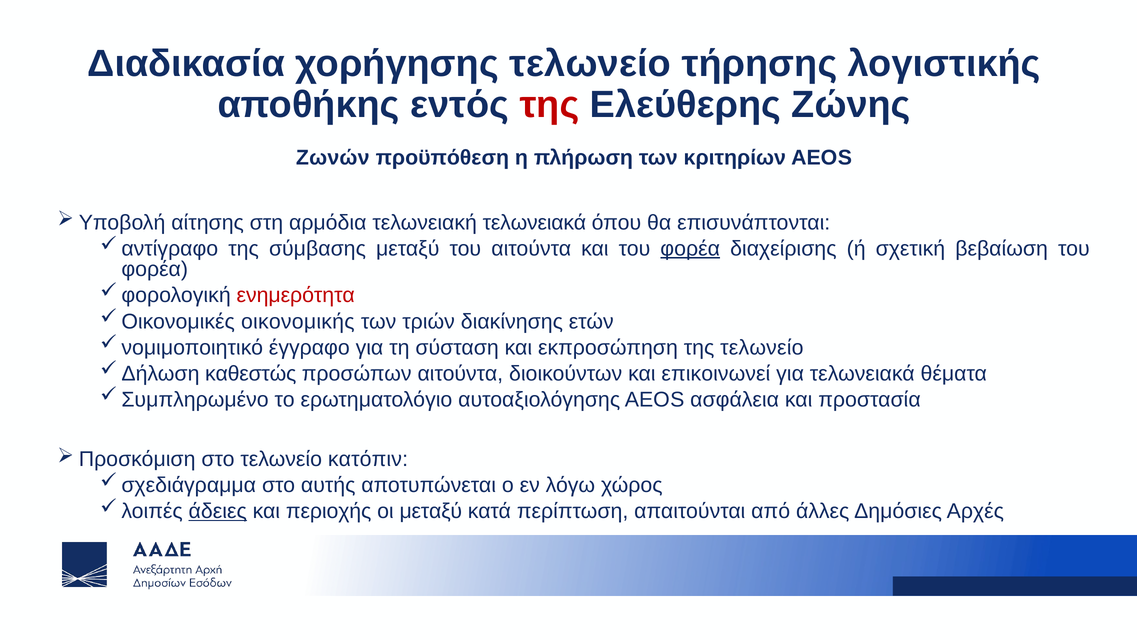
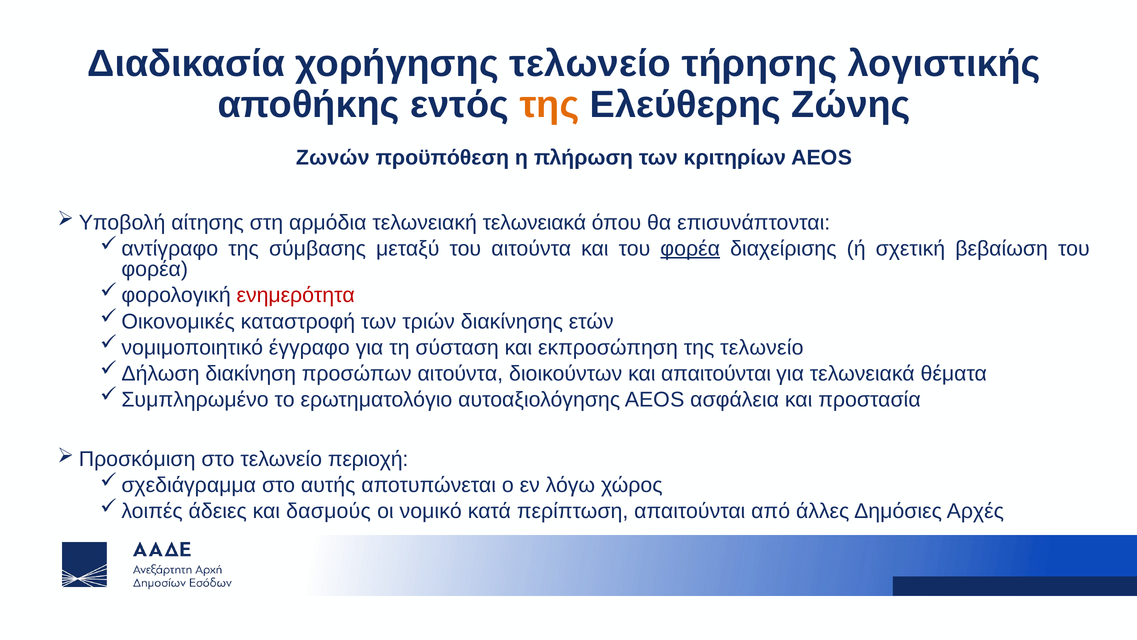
της colour: red -> orange (549, 105)
οικονομικής: οικονομικής -> καταστροφή (298, 321)
καθεστώς: καθεστώς -> διακίνηση (251, 373)
και επικοινωνεί: επικοινωνεί -> απαιτούνται (716, 373)
κατόπιν: κατόπιν -> περιοχή (368, 459)
άδειες underline: present -> none (218, 511)
περιοχής: περιοχής -> δασμούς (328, 511)
οι μεταξύ: μεταξύ -> νομικό (431, 511)
